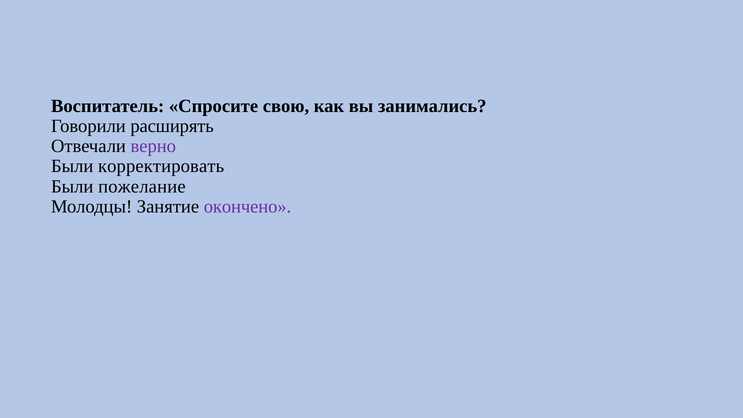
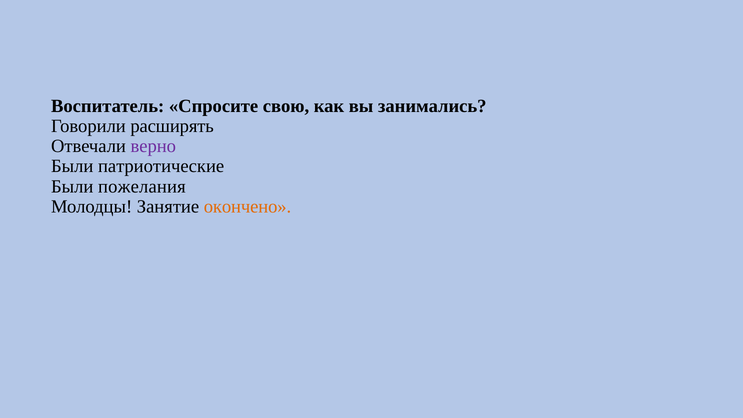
корректировать: корректировать -> патриотические (161, 166)
пожелание: пожелание -> пожелания (142, 186)
окончено colour: purple -> orange (248, 206)
